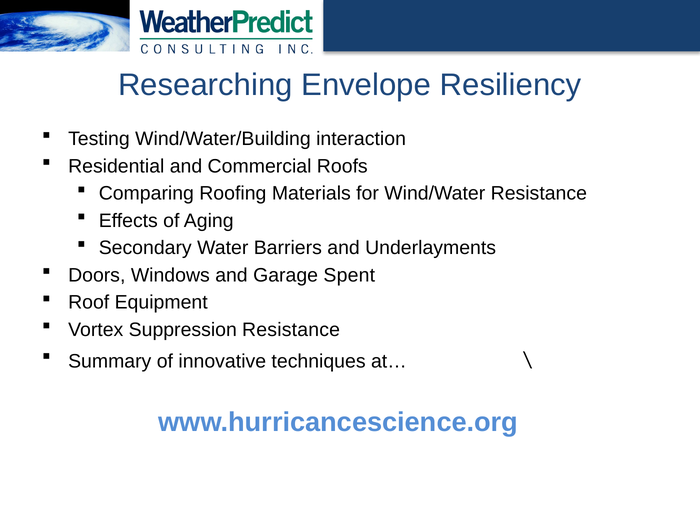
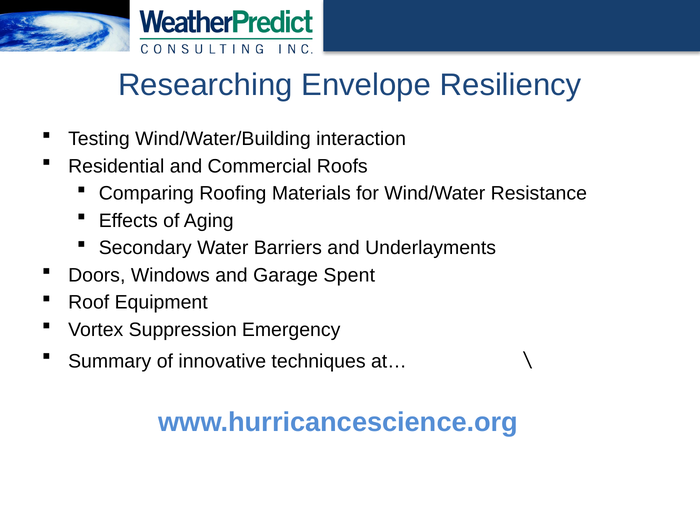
Suppression Resistance: Resistance -> Emergency (291, 330)
